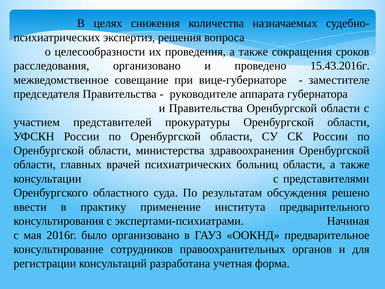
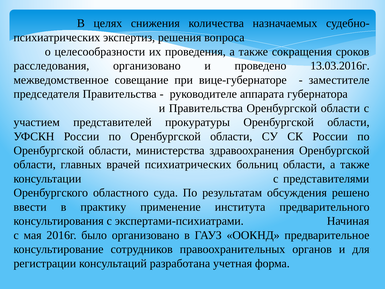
15.43.2016г: 15.43.2016г -> 13.03.2016г (340, 66)
